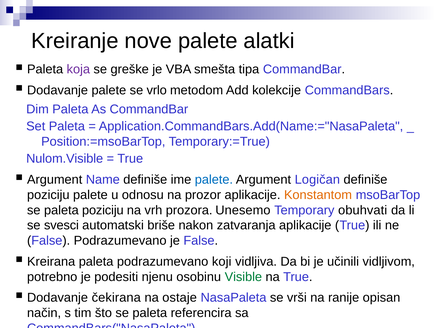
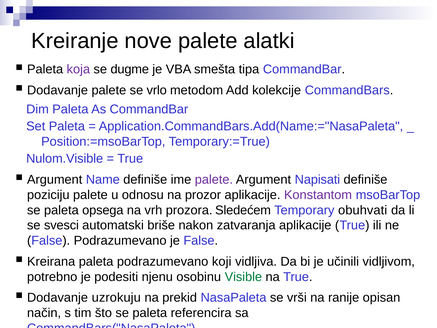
greške: greške -> dugme (130, 69)
palete colour: blue -> purple (214, 179)
Logičan: Logičan -> Napisati (317, 179)
Konstantom colour: orange -> purple (318, 195)
paleta poziciju: poziciju -> opsega (103, 210)
Unesemo: Unesemo -> Sledećem (243, 210)
čekirana: čekirana -> uzrokuju (116, 297)
ostaje: ostaje -> prekid (180, 297)
